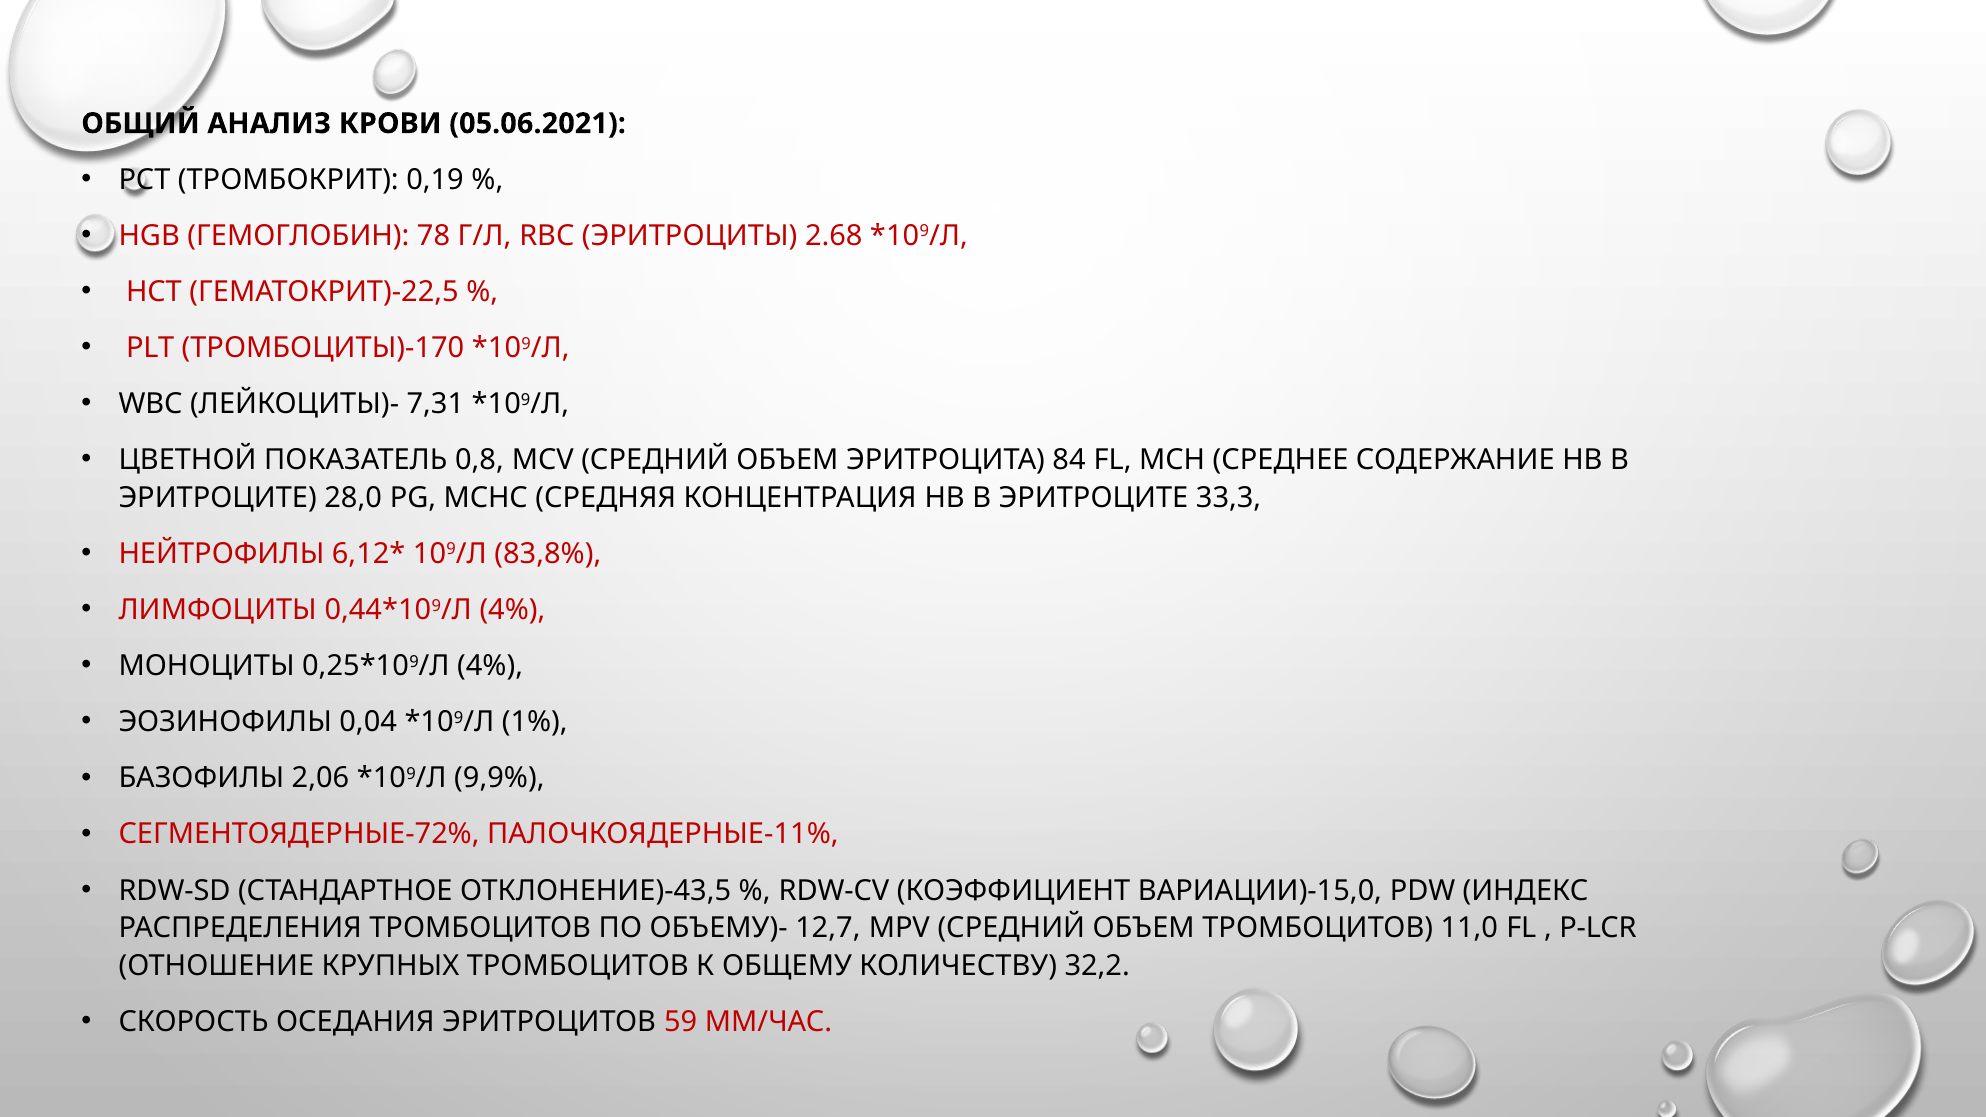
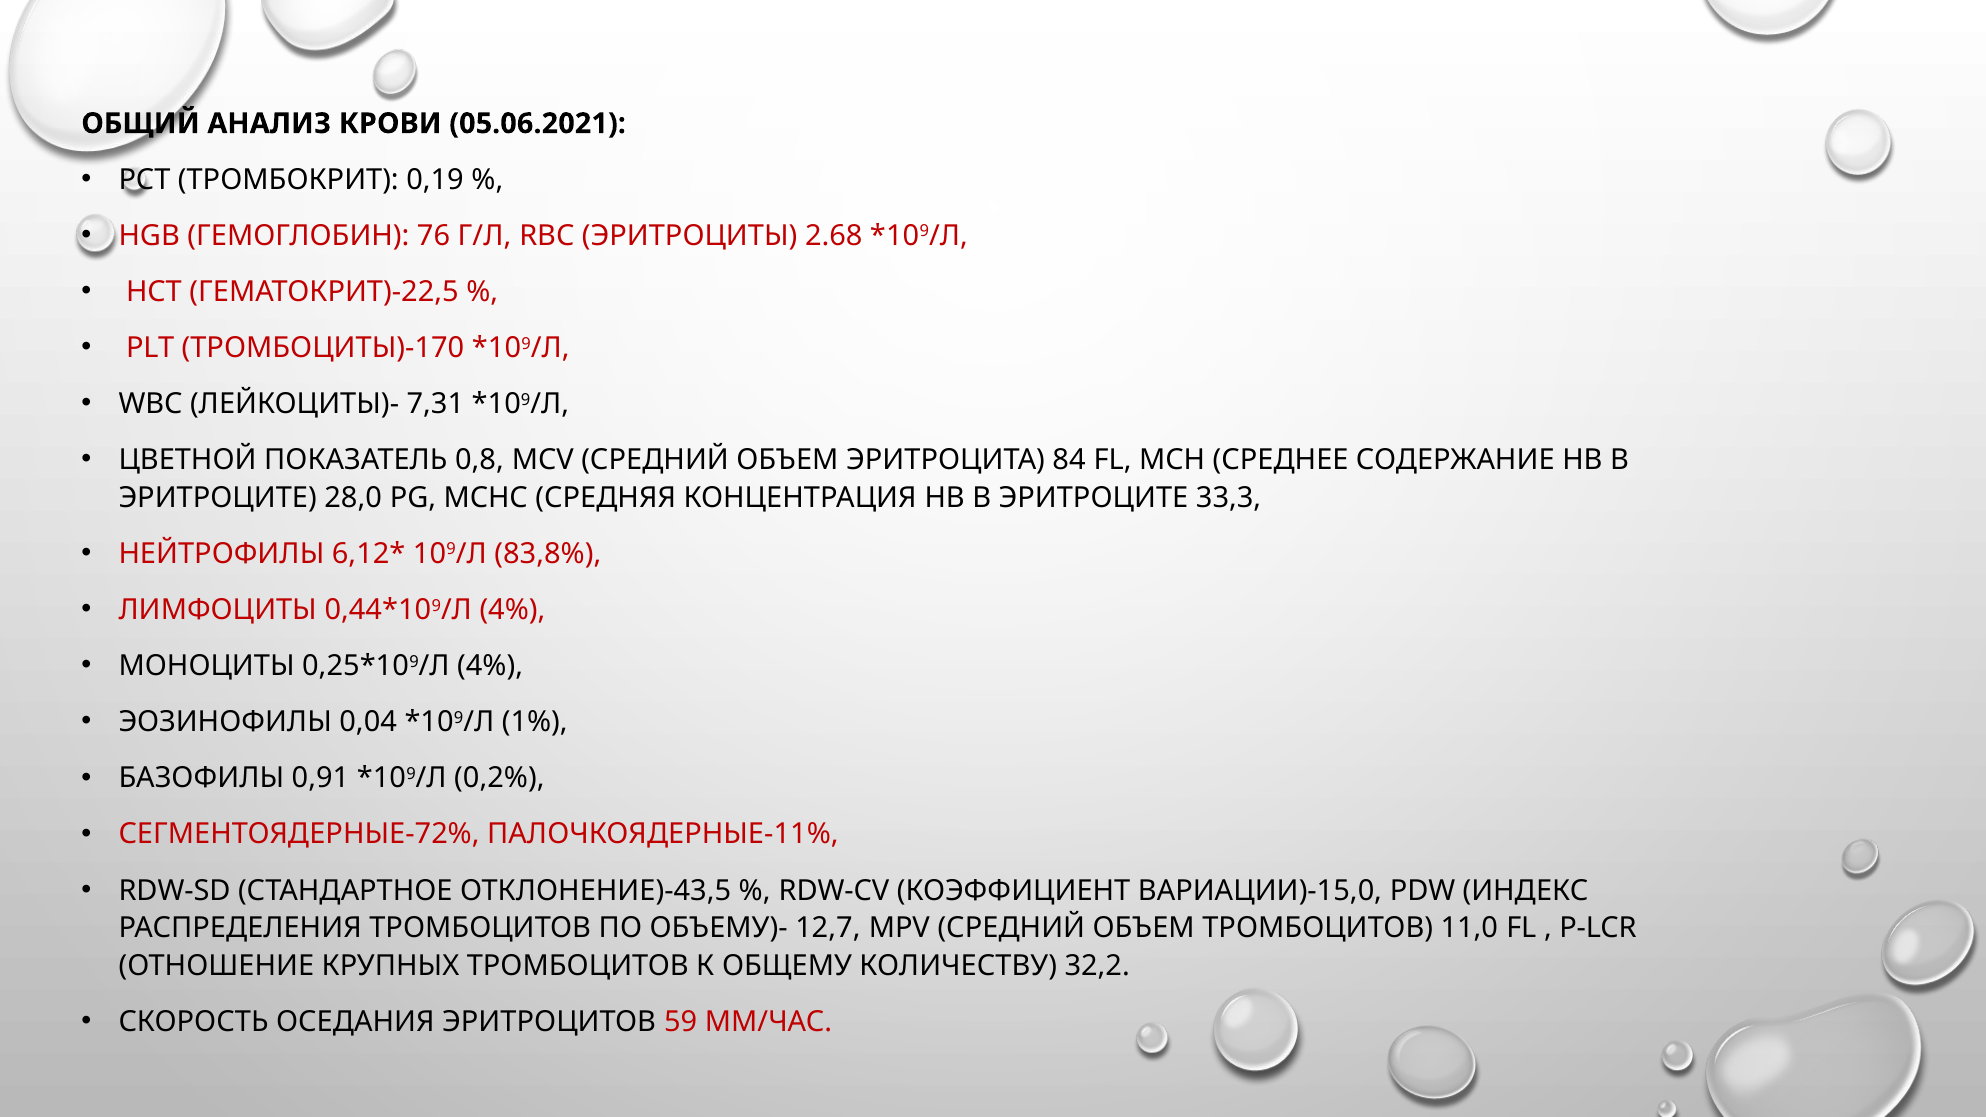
78: 78 -> 76 (434, 236)
2,06: 2,06 -> 0,91 (320, 778)
9,9%: 9,9% -> 0,2% (499, 778)
